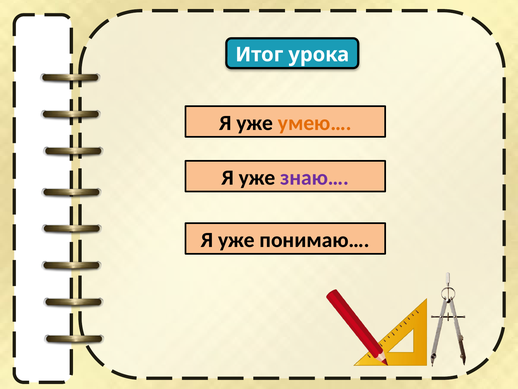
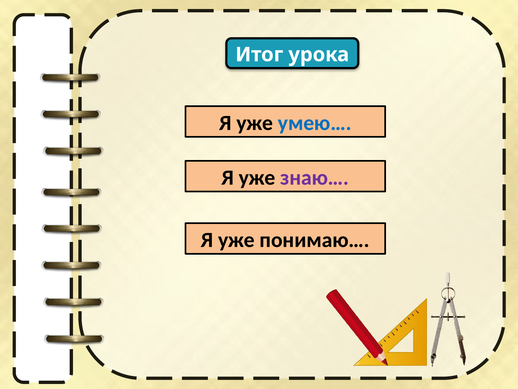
умею… colour: orange -> blue (315, 123)
